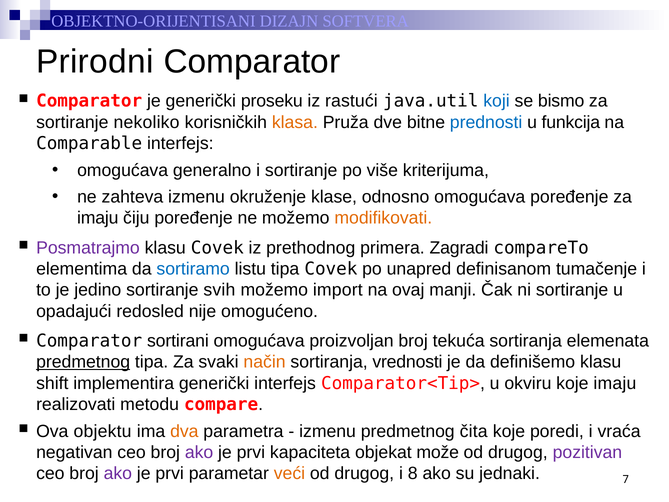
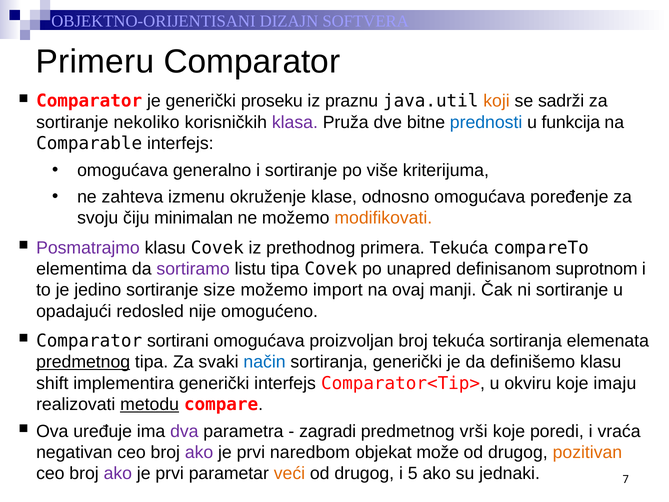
Prirodni: Prirodni -> Primeru (95, 62)
rastući: rastući -> praznu (352, 101)
koji colour: blue -> orange (497, 101)
bismo: bismo -> sadrži (561, 101)
klasa colour: orange -> purple (295, 122)
imaju: imaju -> svoju (98, 218)
čiju poređenje: poređenje -> minimalan (194, 218)
primera Zagradi: Zagradi -> Tekuća (459, 248)
sortiramo colour: blue -> purple (193, 269)
tumačenje: tumačenje -> suprotnom (597, 269)
svih: svih -> size (219, 290)
način colour: orange -> blue (265, 362)
sortiranja vrednosti: vrednosti -> generički (407, 362)
metodu underline: none -> present (150, 404)
objektu: objektu -> uređuje (103, 431)
dva colour: orange -> purple (184, 431)
izmenu: izmenu -> zagradi (328, 431)
čita: čita -> vrši (474, 431)
kapaciteta: kapaciteta -> naredbom (310, 452)
pozitivan colour: purple -> orange (587, 452)
8: 8 -> 5 (413, 473)
